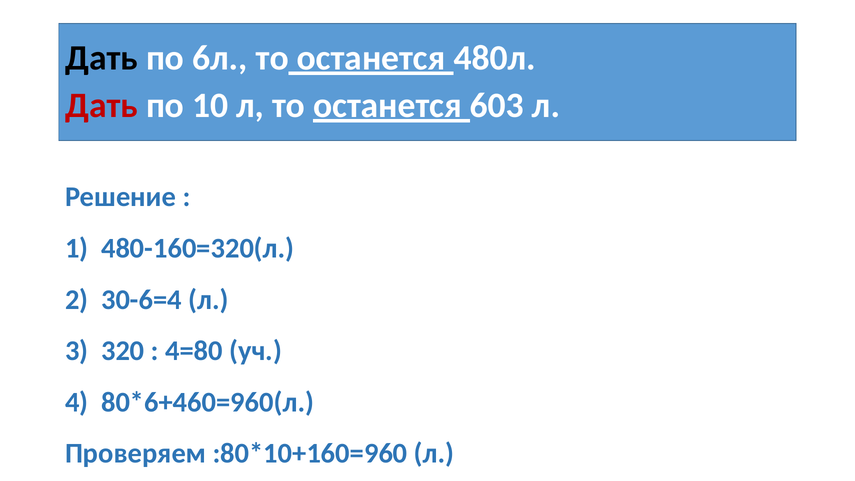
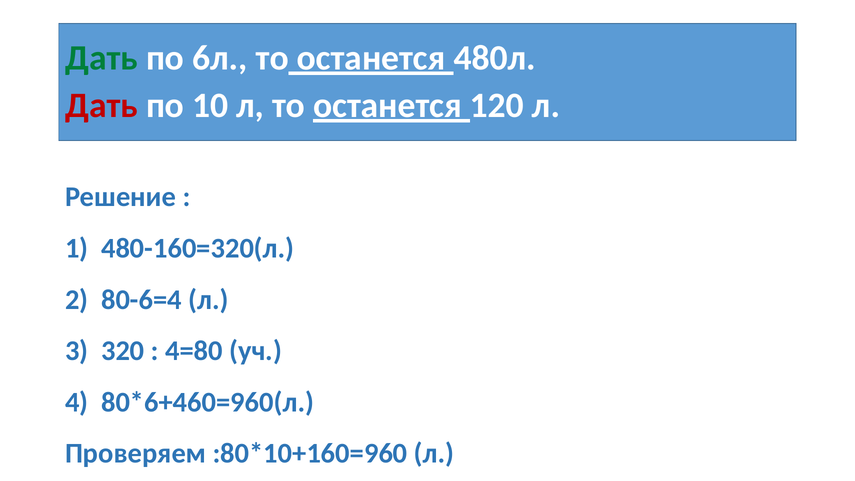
Дать colour: black -> green (102, 58)
603: 603 -> 120 (497, 105)
30-6=4: 30-6=4 -> 80-6=4 (141, 300)
